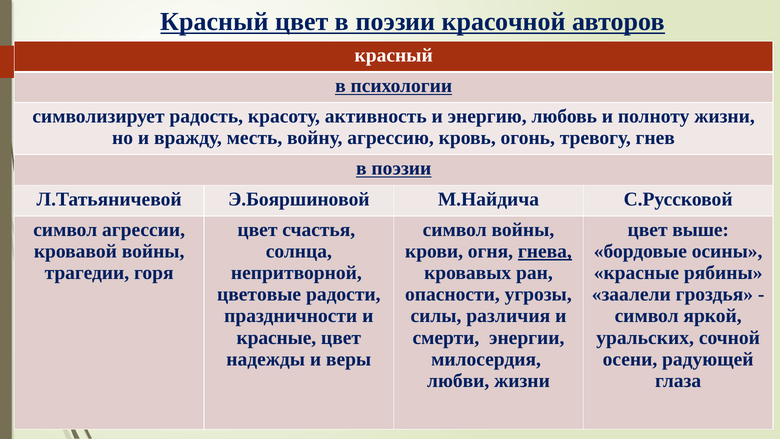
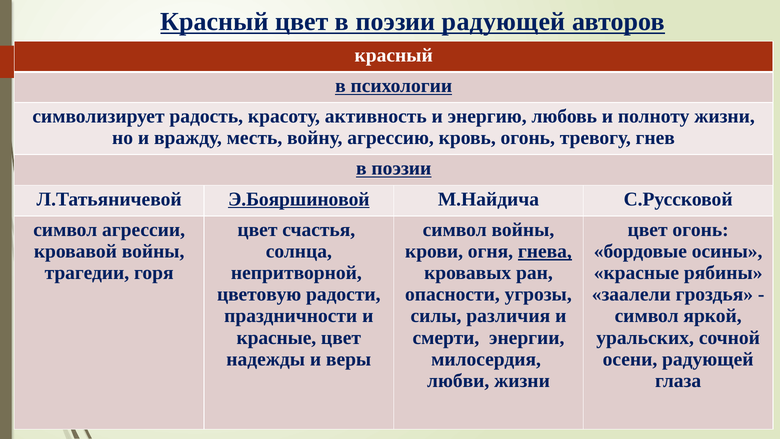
поэзии красочной: красочной -> радующей (504, 22)
Э.Бояршиновой underline: none -> present (299, 199)
цвет выше: выше -> огонь (701, 230)
цветовые: цветовые -> цветовую (259, 294)
